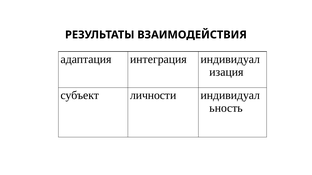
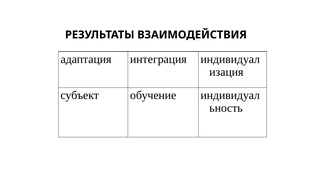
личности: личности -> обучение (153, 96)
